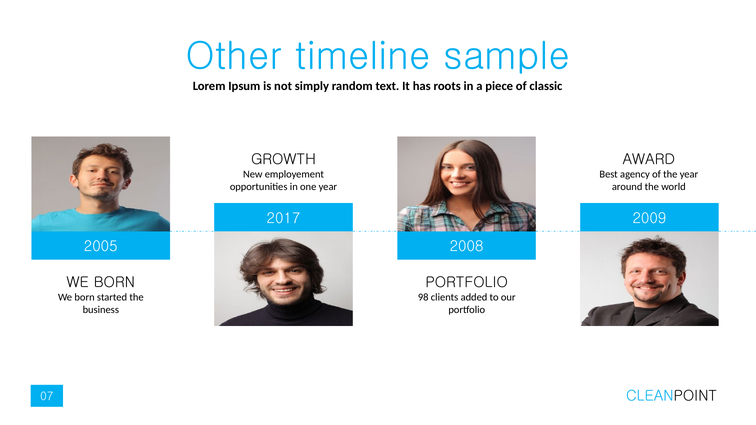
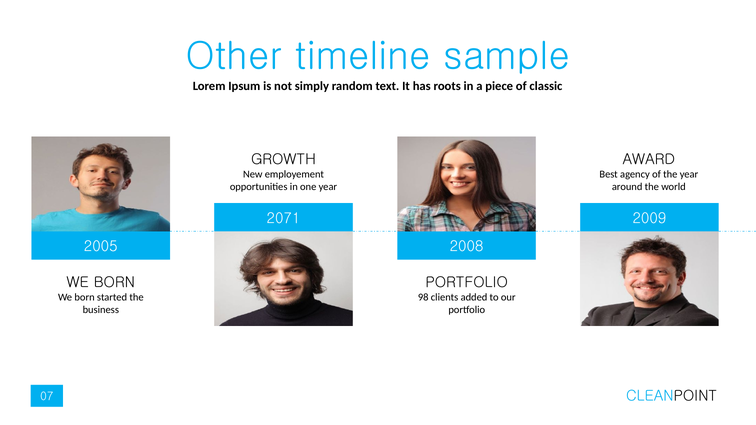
2017: 2017 -> 2071 (283, 218)
